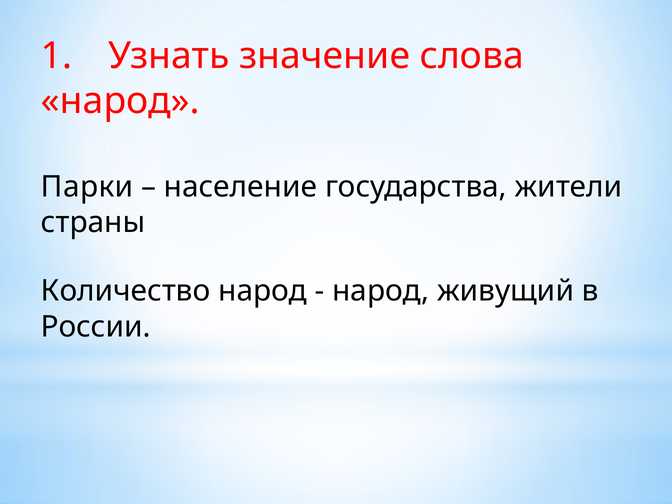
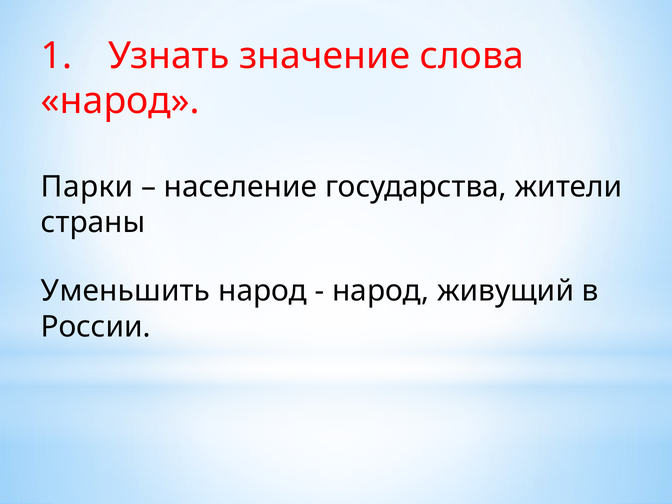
Количество: Количество -> Уменьшить (126, 291)
